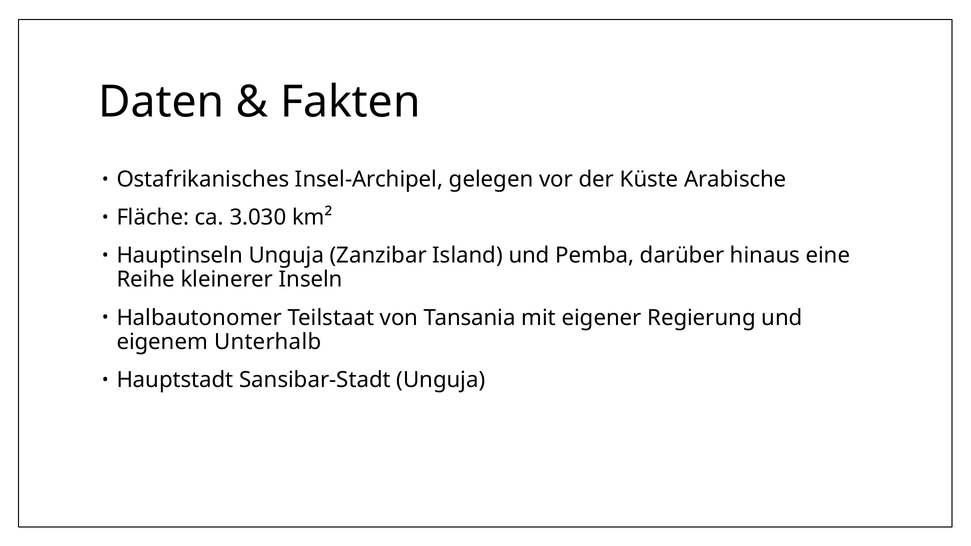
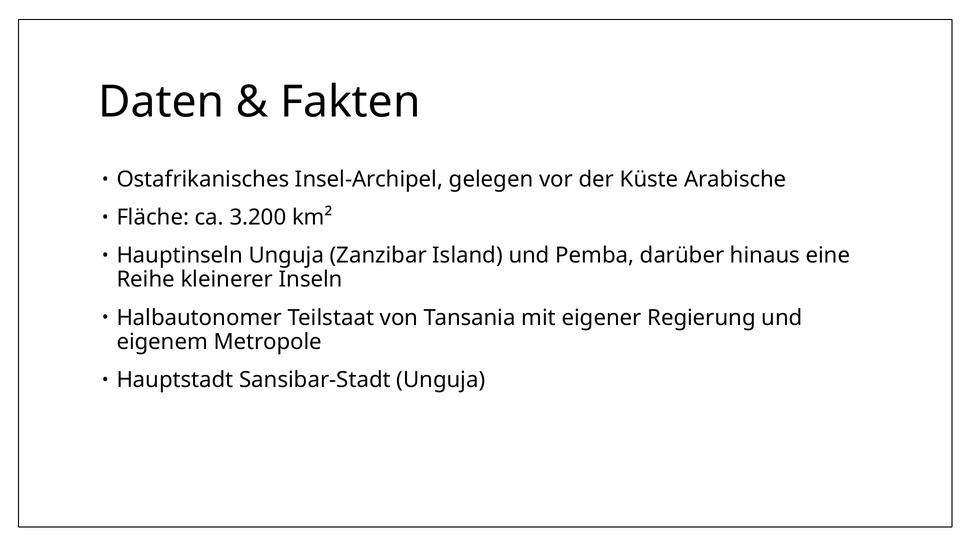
3.030: 3.030 -> 3.200 (258, 218)
Unterhalb: Unterhalb -> Metropole (268, 342)
